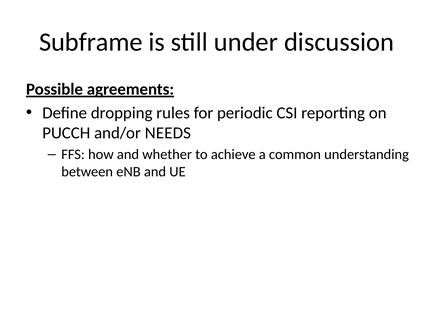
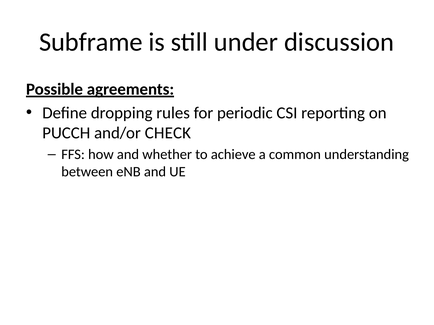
NEEDS: NEEDS -> CHECK (168, 133)
